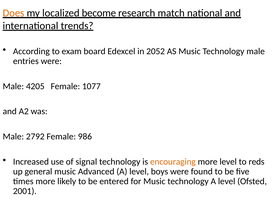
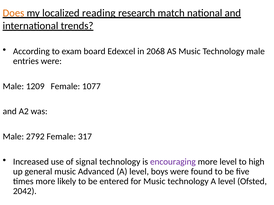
become: become -> reading (99, 13)
2052: 2052 -> 2068 (156, 51)
4205: 4205 -> 1209 (35, 86)
986: 986 -> 317 (85, 137)
encouraging colour: orange -> purple (173, 162)
reds: reds -> high (257, 162)
2001: 2001 -> 2042 (25, 192)
